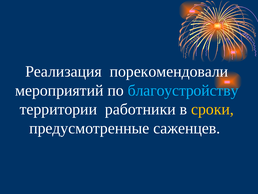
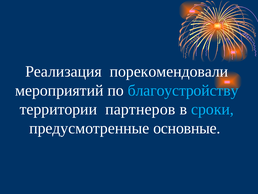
работники: работники -> партнеров (140, 109)
сроки colour: yellow -> light blue (212, 109)
саженцев: саженцев -> основные (187, 128)
